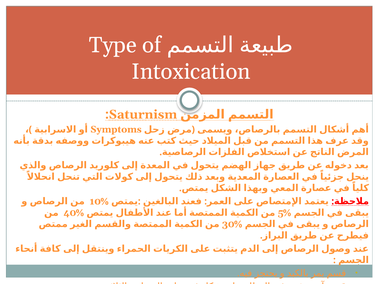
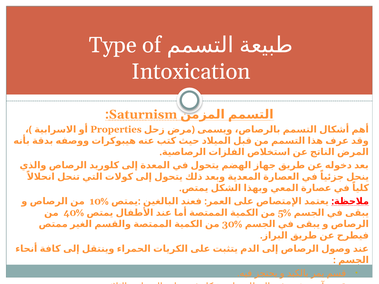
Symptoms: Symptoms -> Properties (116, 129)
